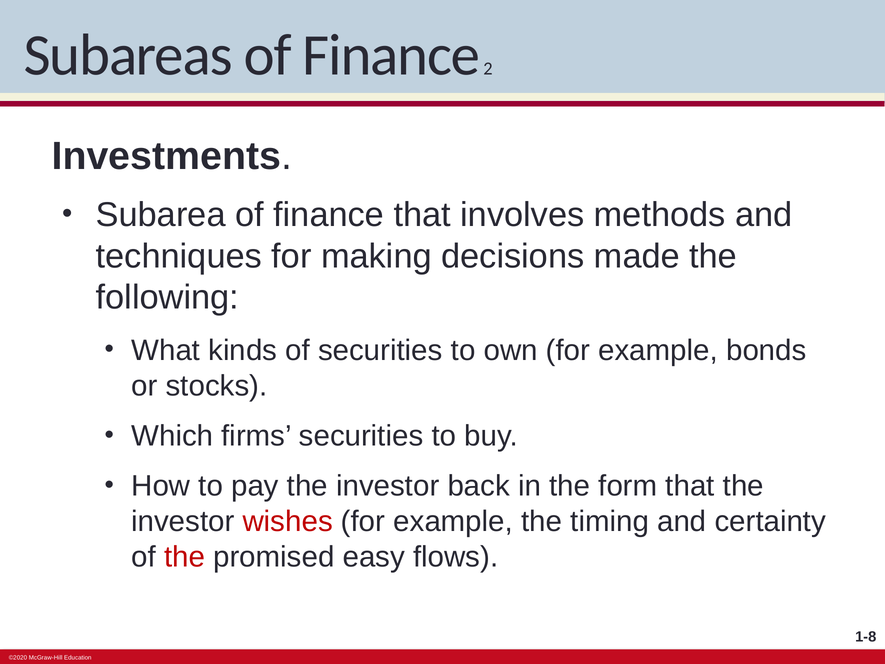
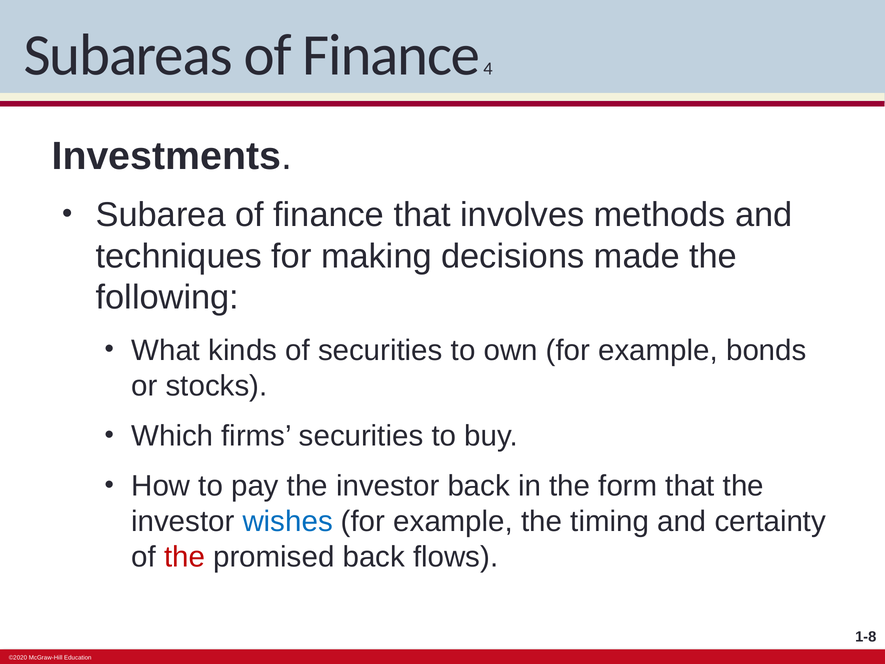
2: 2 -> 4 (488, 69)
wishes colour: red -> blue (288, 521)
promised easy: easy -> back (374, 557)
